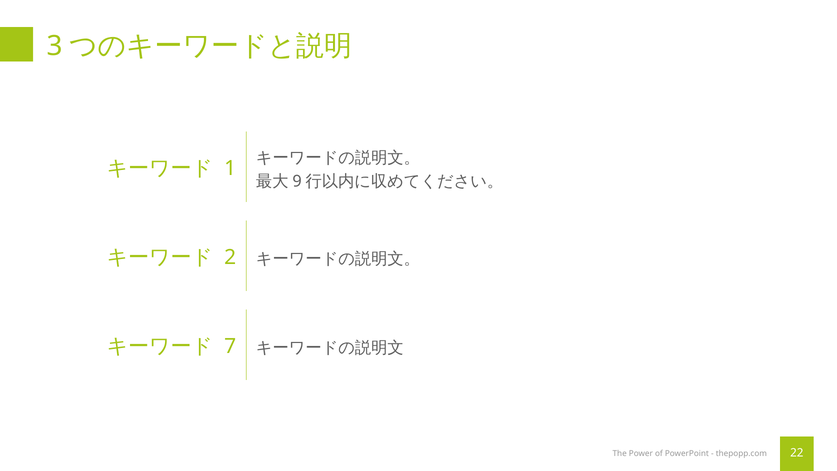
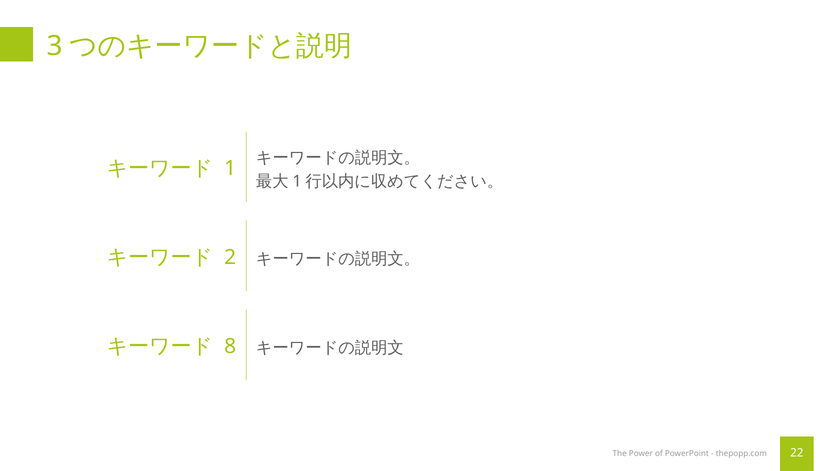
9: 9 -> 1 (297, 181)
7: 7 -> 8 (230, 346)
